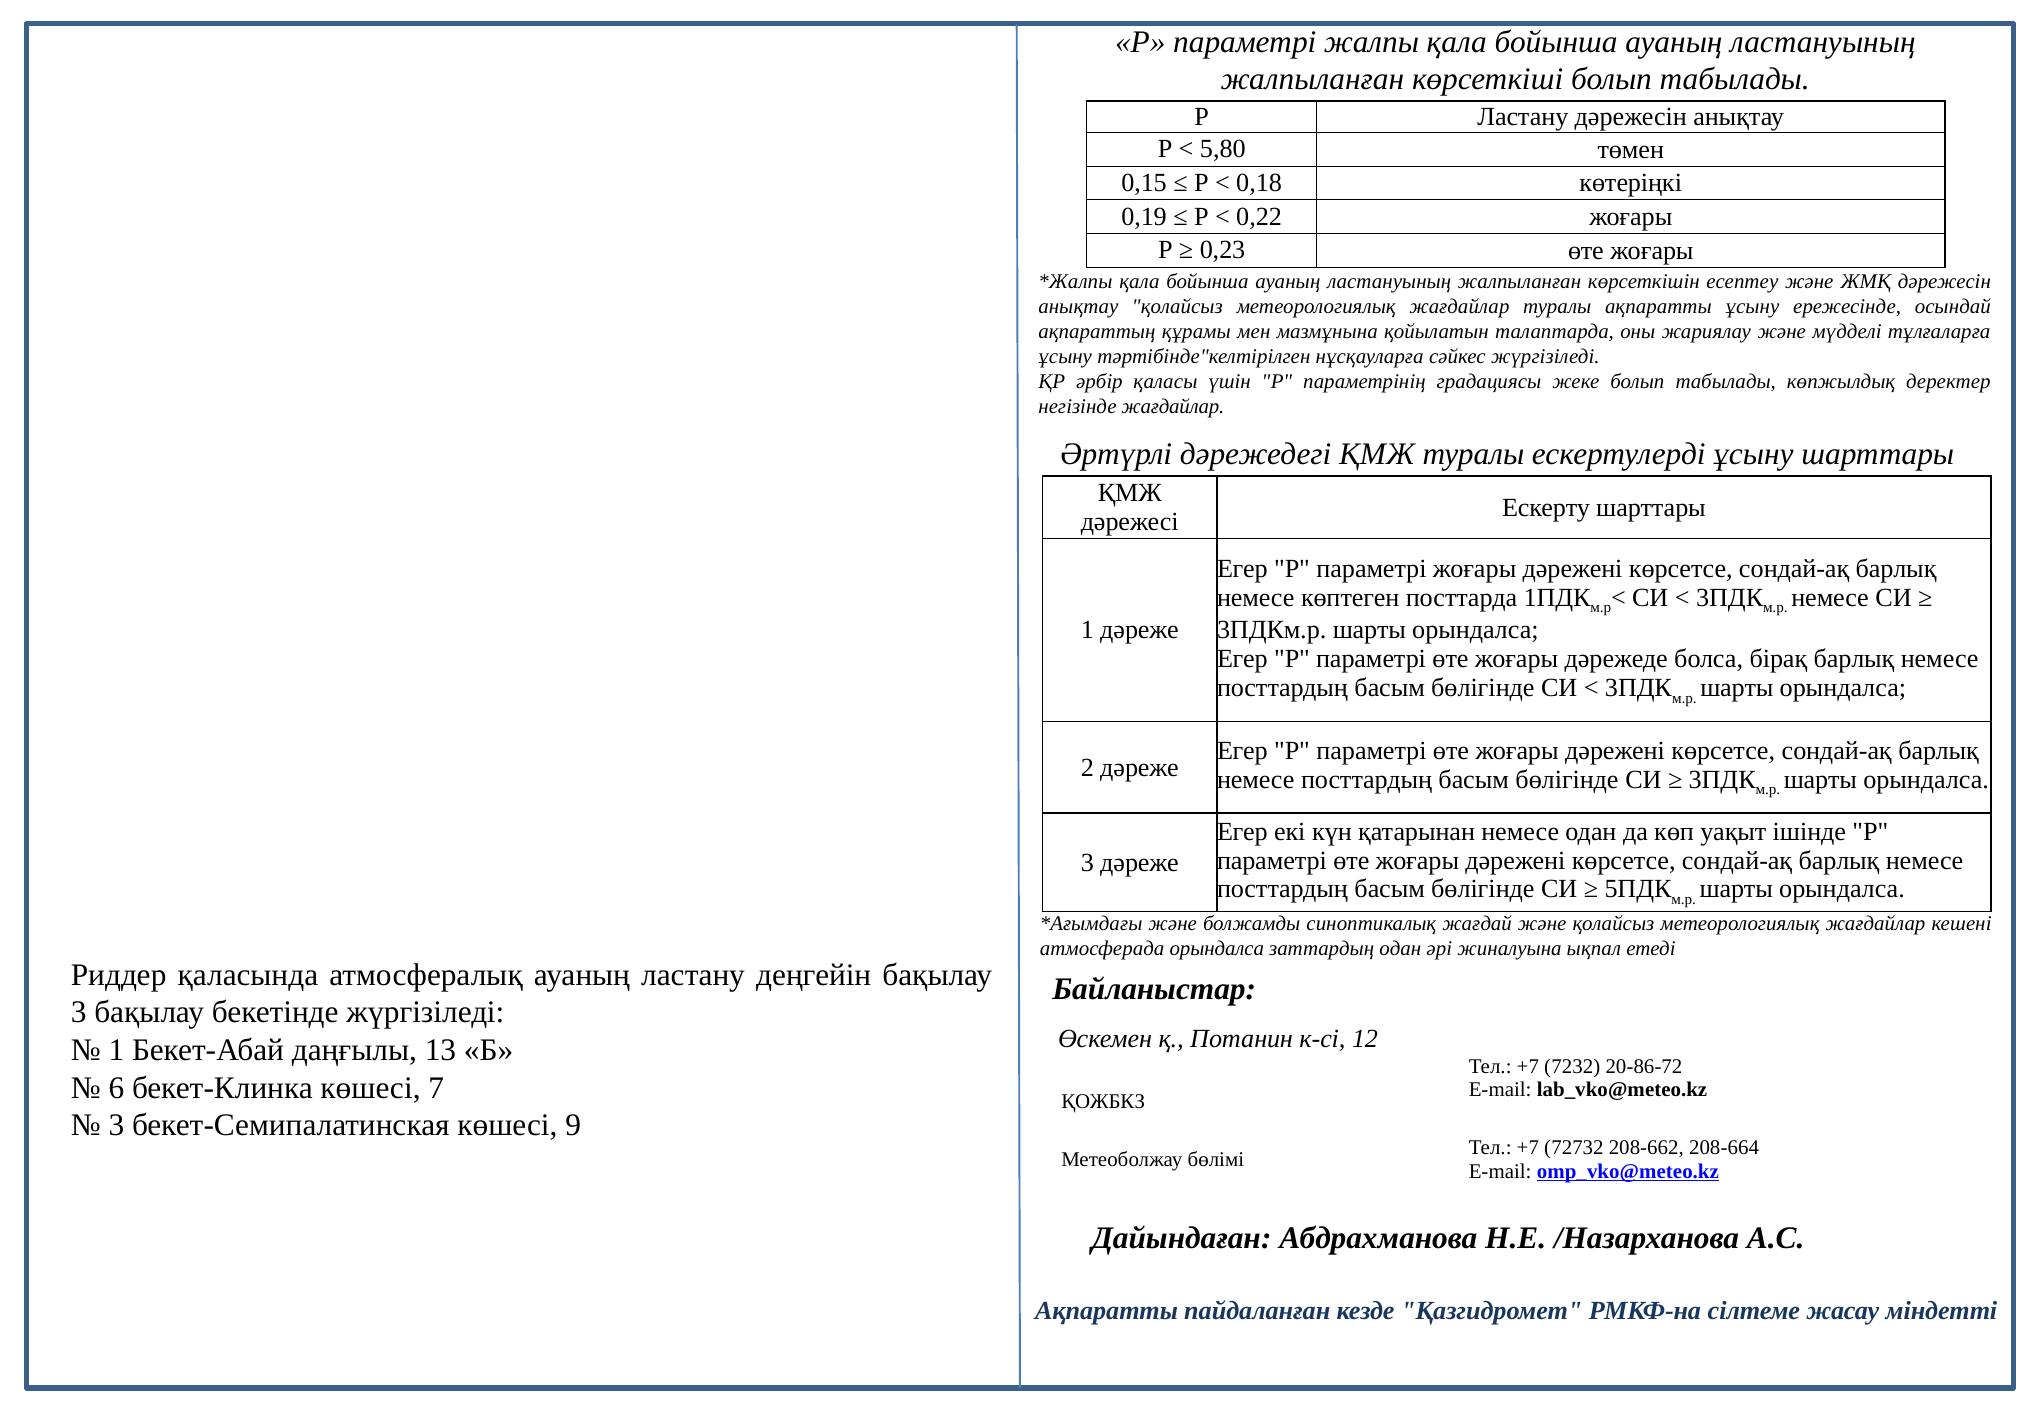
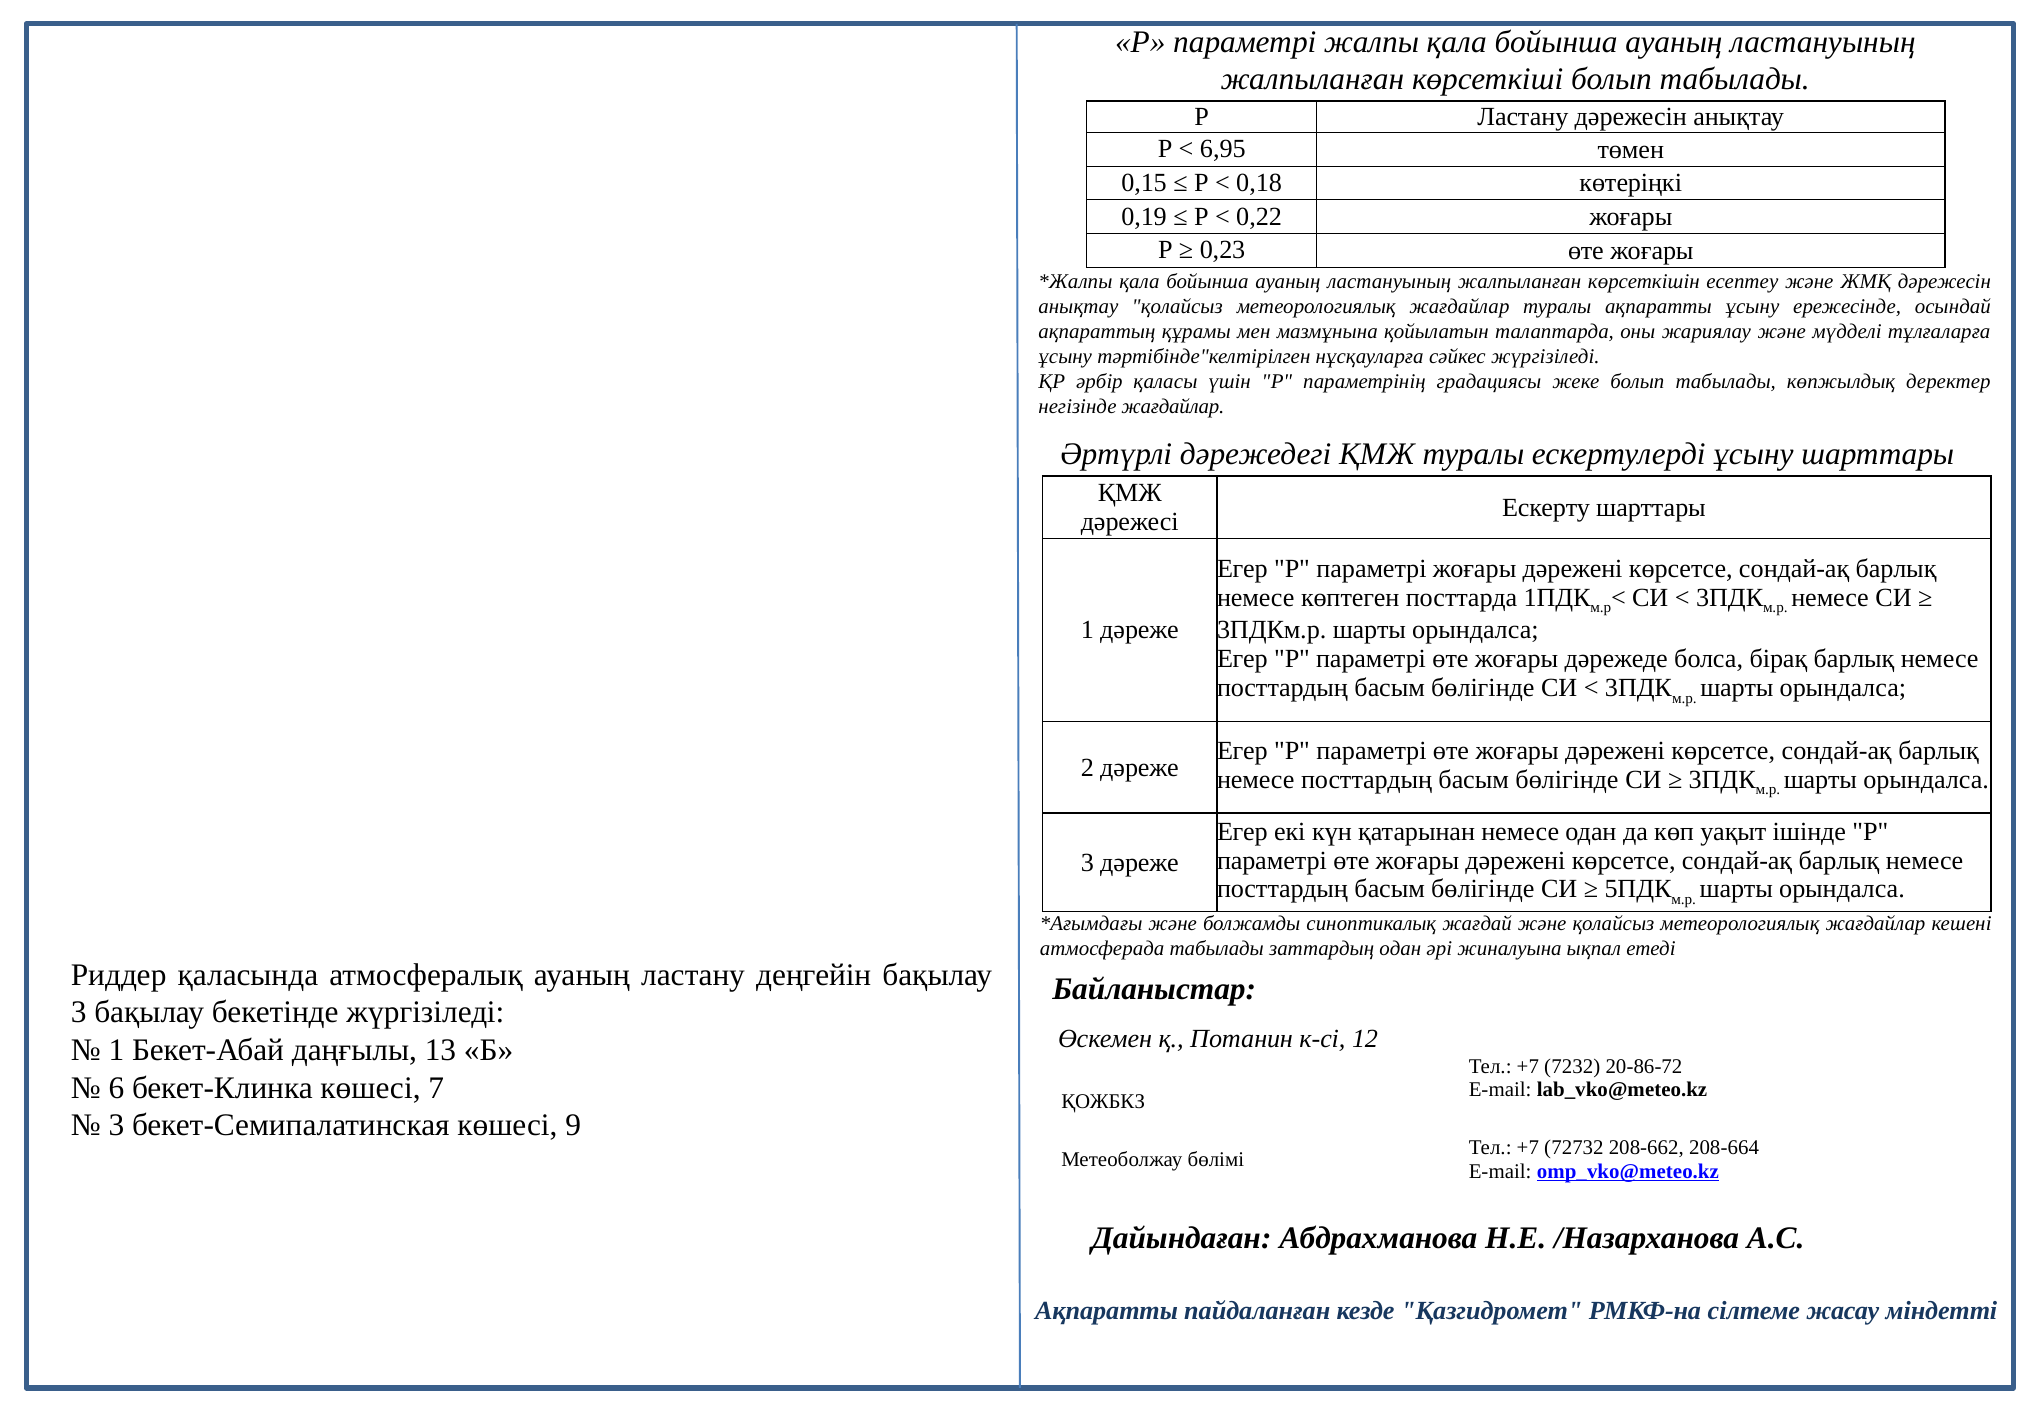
5,80: 5,80 -> 6,95 (1223, 149)
атмосферада орындалса: орындалса -> табылады (1217, 949)
